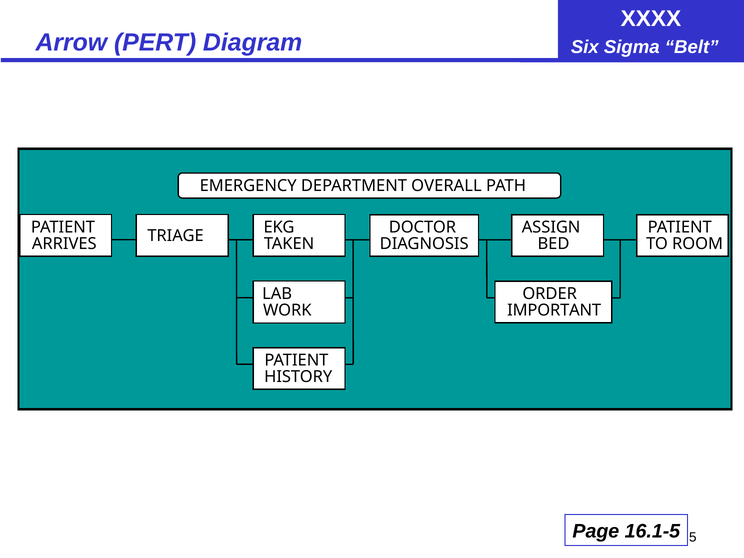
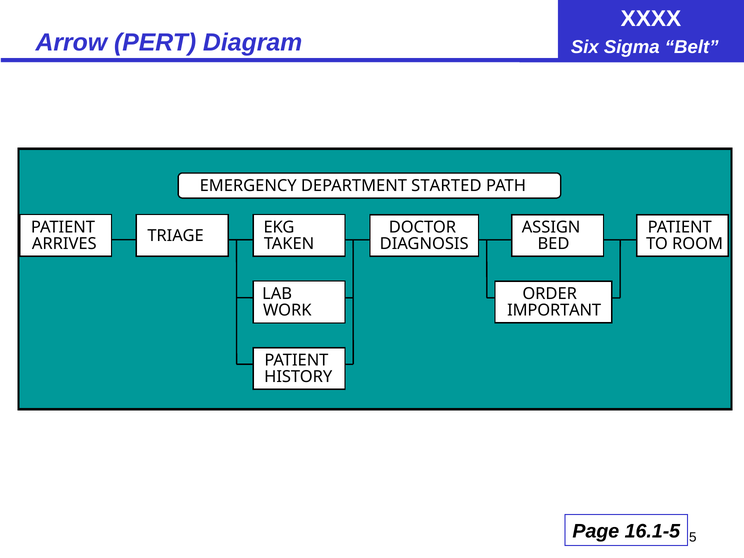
OVERALL: OVERALL -> STARTED (446, 186)
